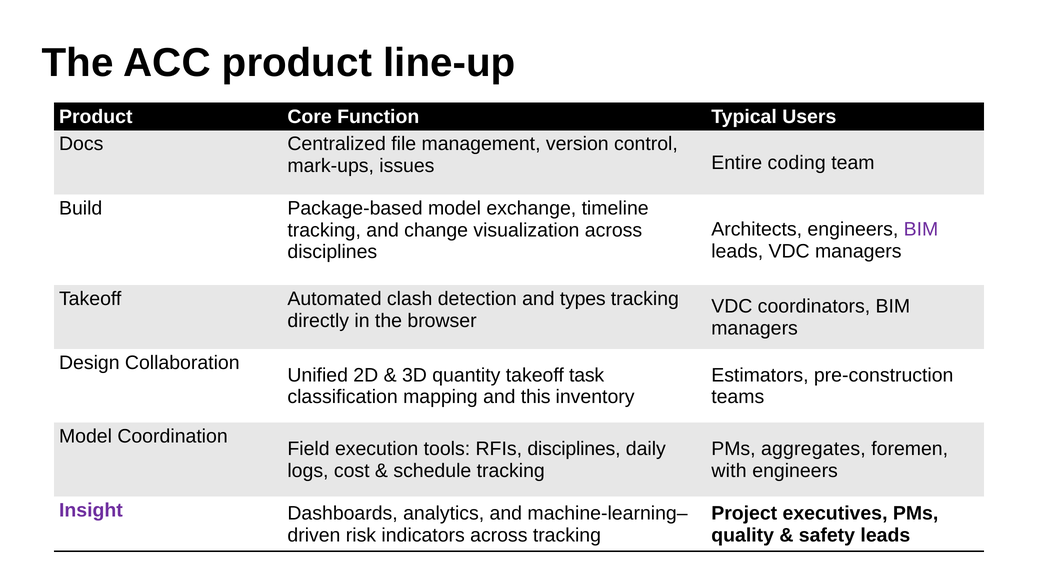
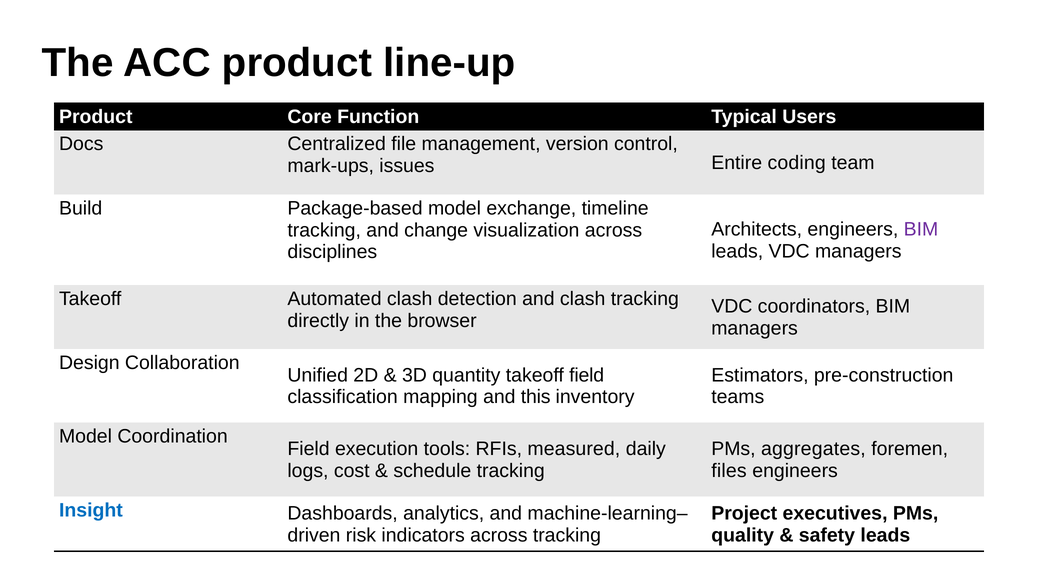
and types: types -> clash (583, 299)
takeoff task: task -> field (587, 375)
RFIs disciplines: disciplines -> measured (574, 449)
with: with -> files (729, 471)
Insight colour: purple -> blue (91, 510)
